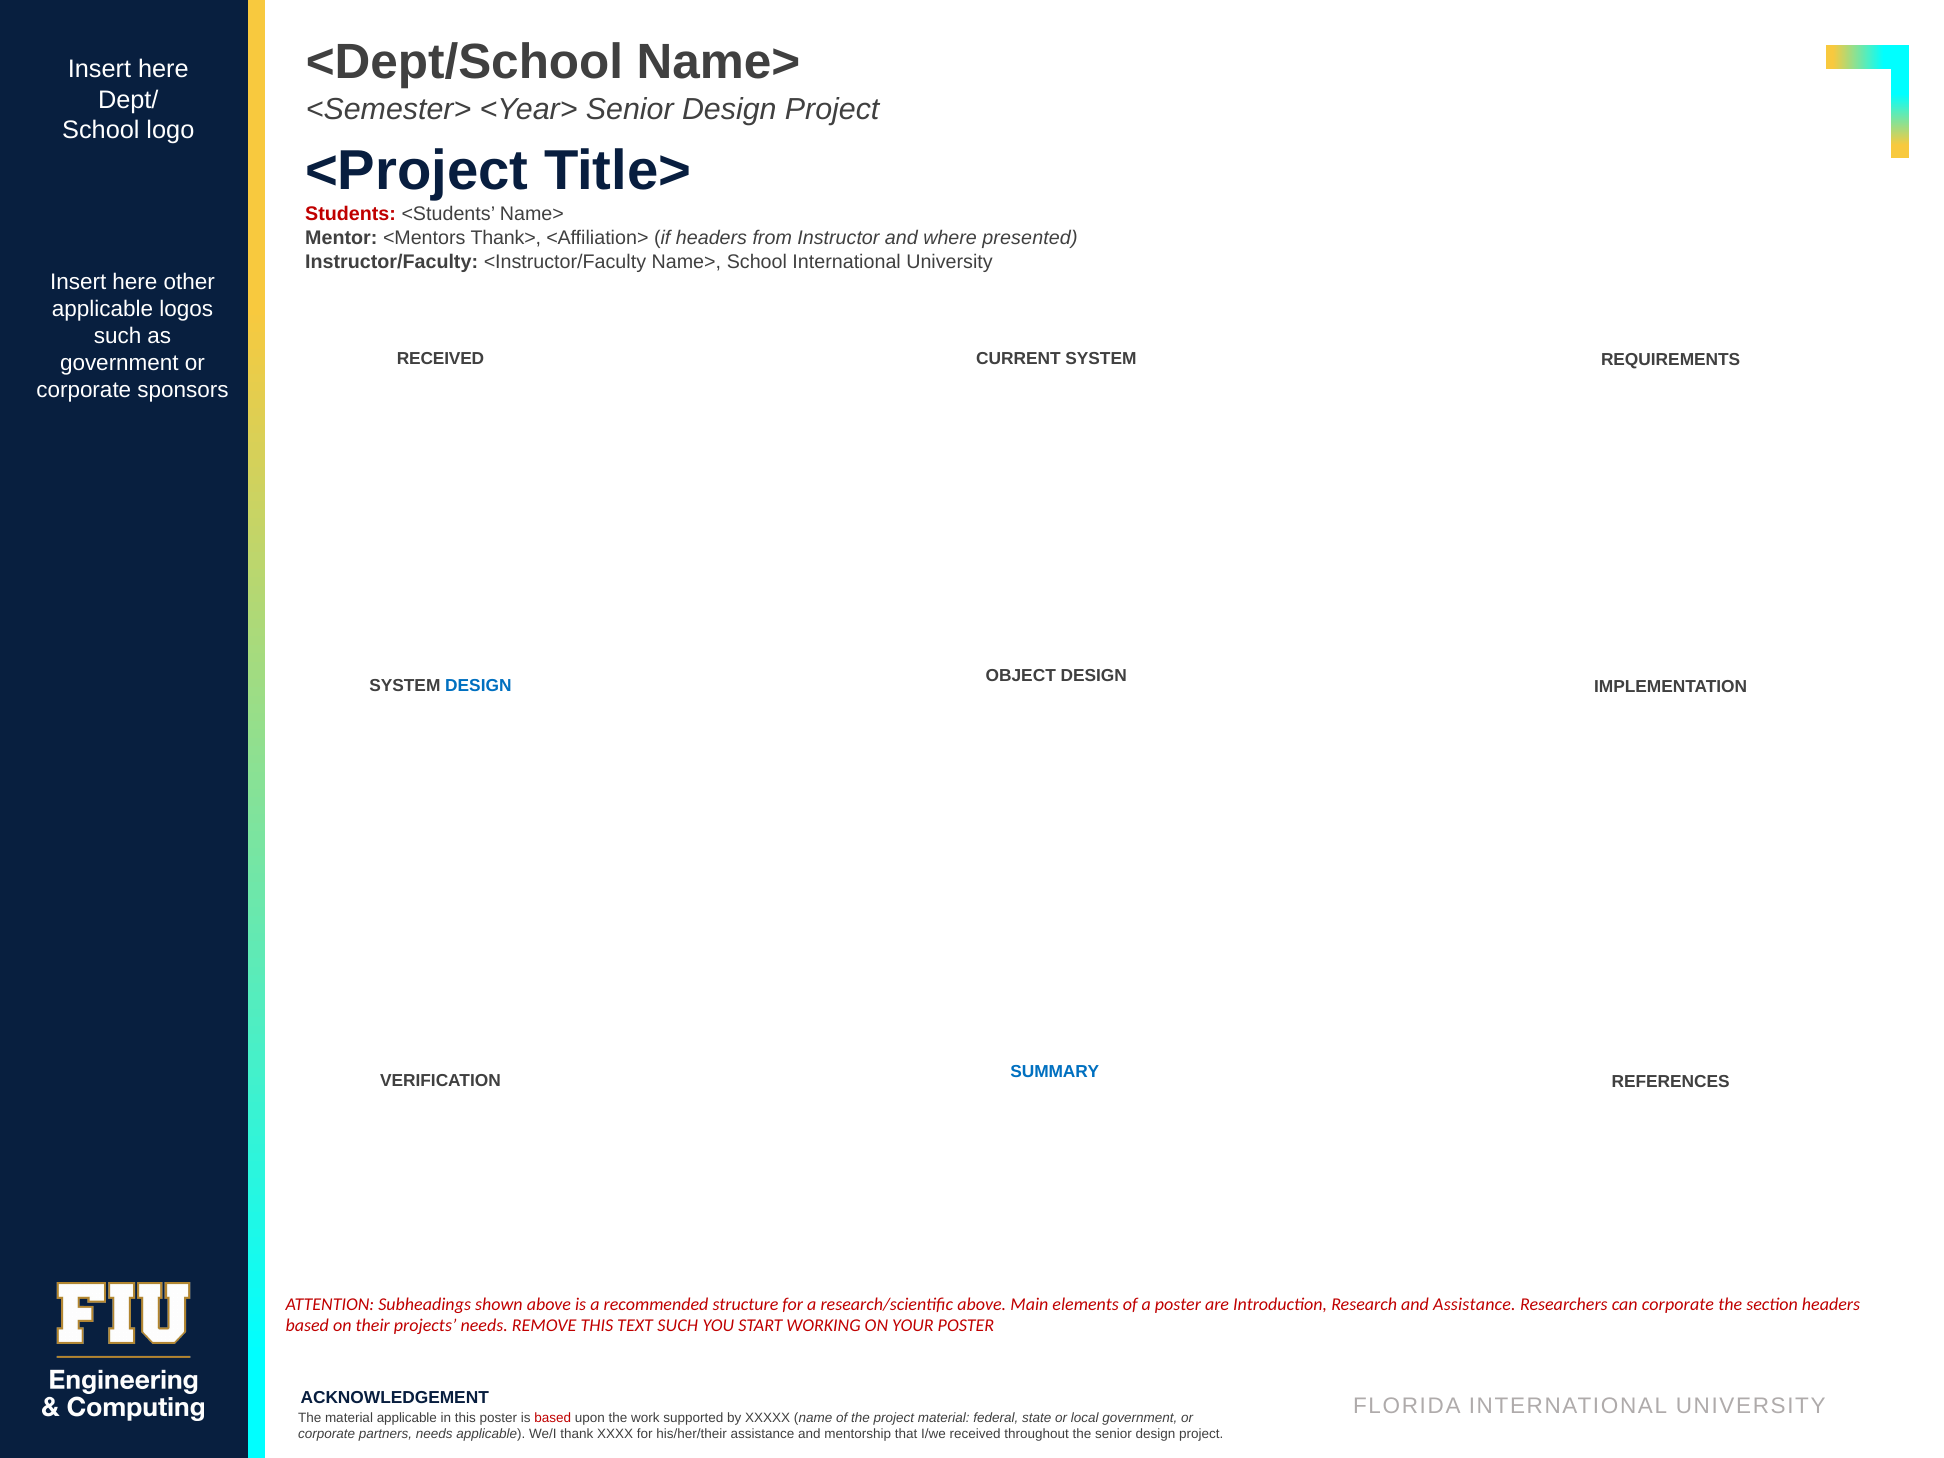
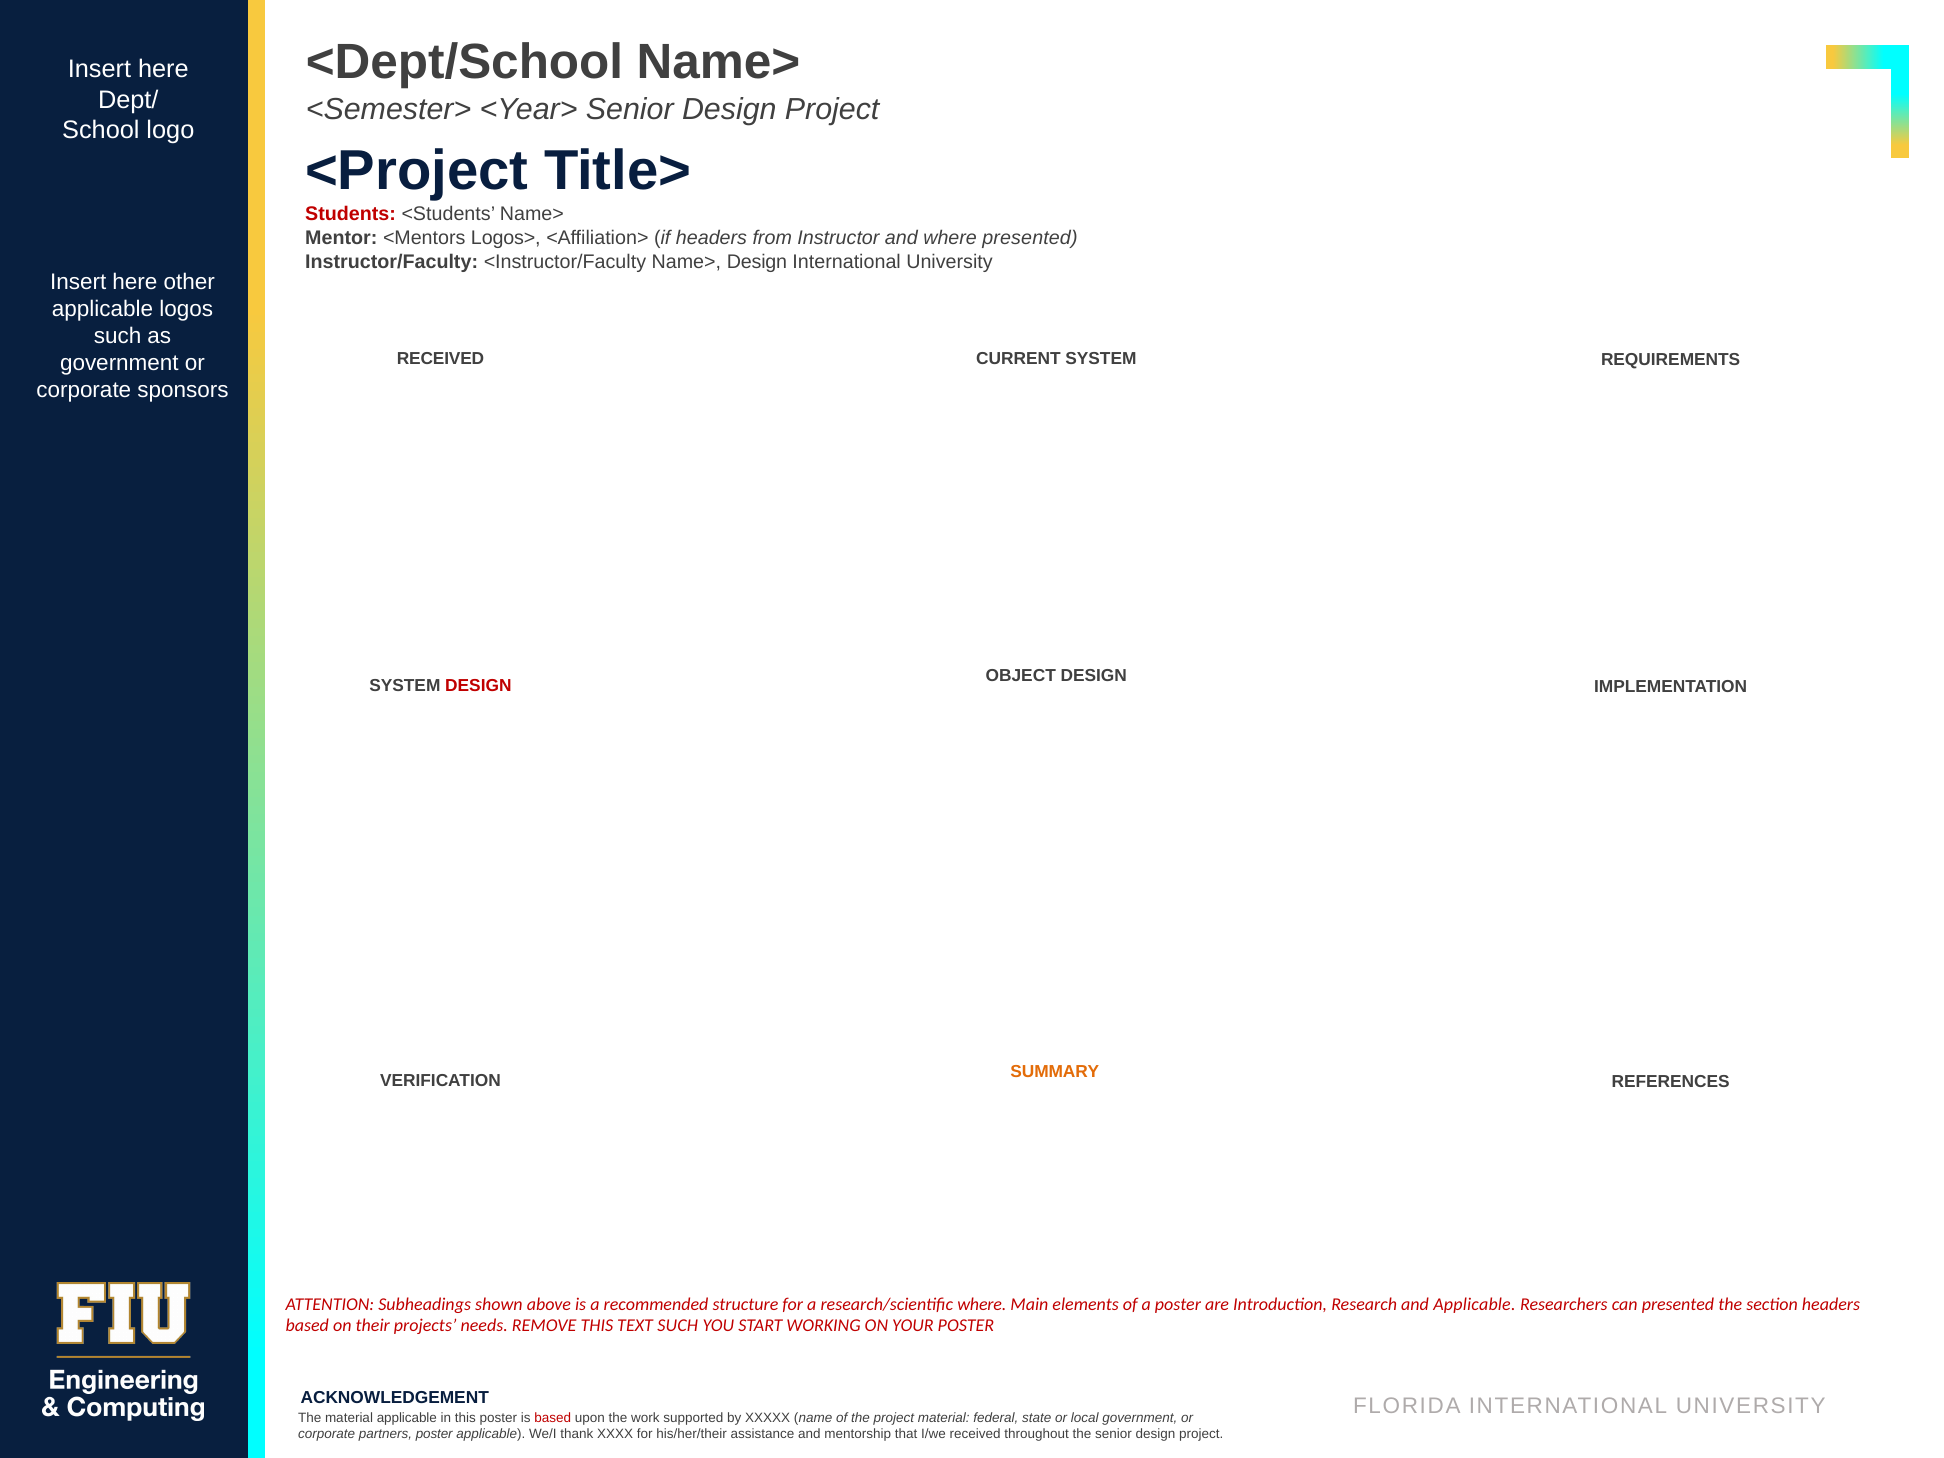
Thank>: Thank> -> Logos> (506, 238)
Name> School: School -> Design (757, 262)
DESIGN colour: blue -> red (478, 685)
SUMMARY colour: blue -> orange (1055, 1071)
research/scientific above: above -> where (982, 1304)
and Assistance: Assistance -> Applicable (1474, 1304)
can corporate: corporate -> presented (1678, 1304)
partners needs: needs -> poster (434, 1434)
